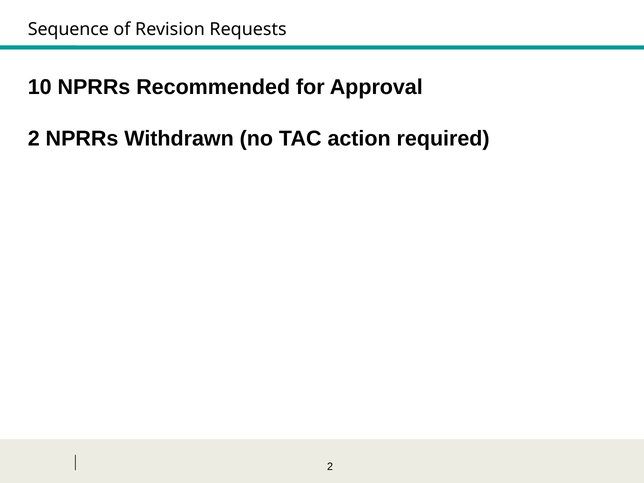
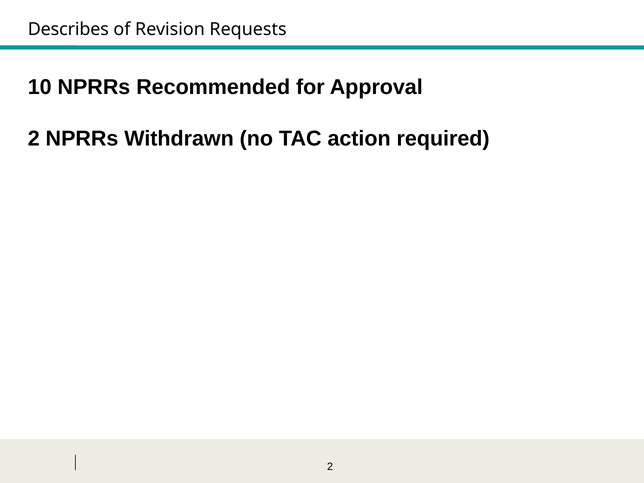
Sequence: Sequence -> Describes (68, 29)
